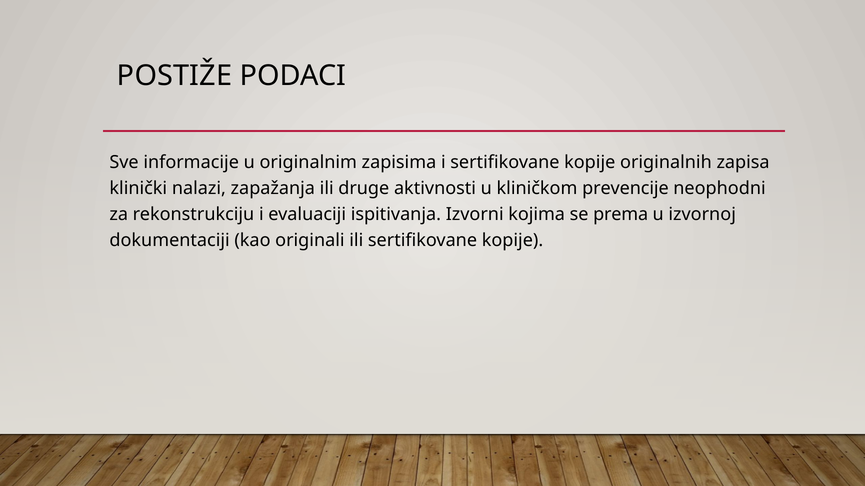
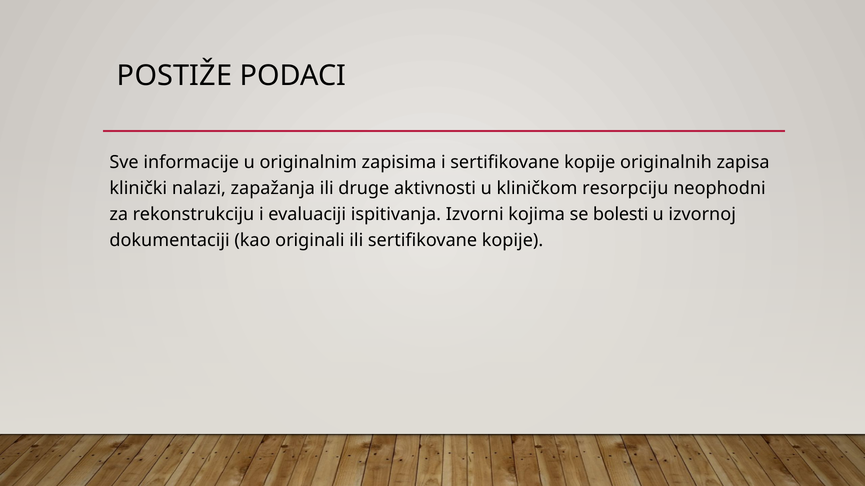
prevencije: prevencije -> resorpciju (625, 189)
prema: prema -> bolesti (621, 215)
